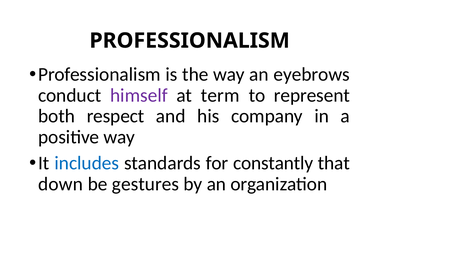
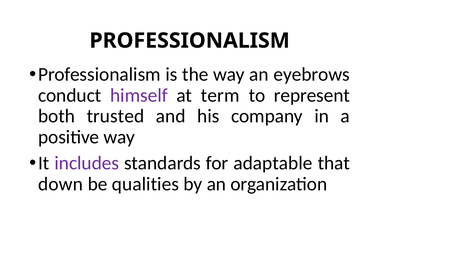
respect: respect -> trusted (115, 116)
includes colour: blue -> purple (87, 163)
constantly: constantly -> adaptable (273, 163)
gestures: gestures -> qualities (146, 184)
